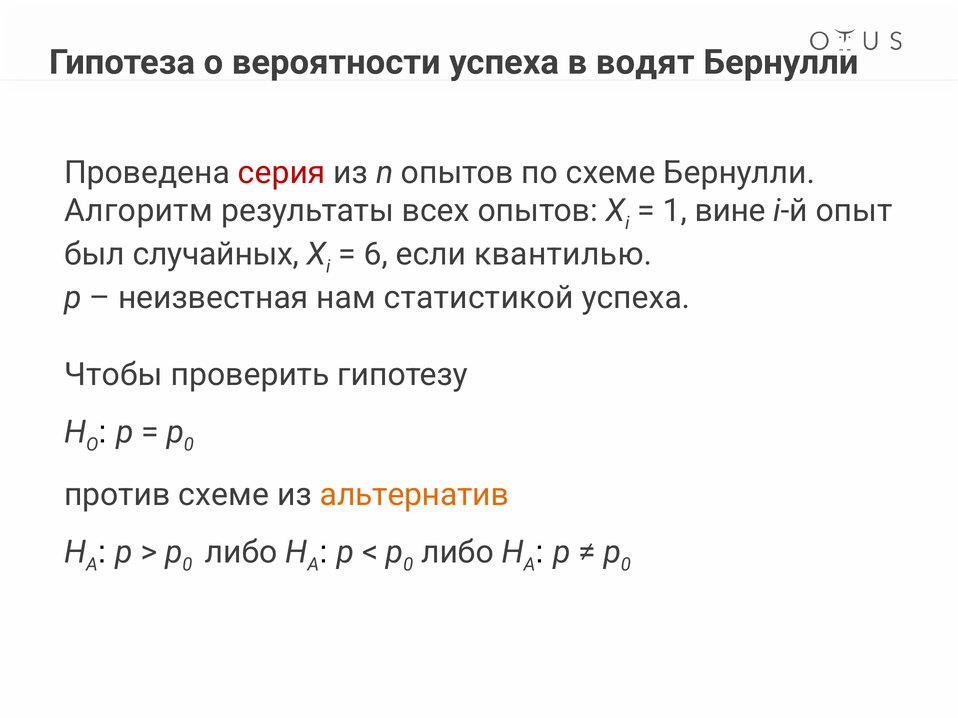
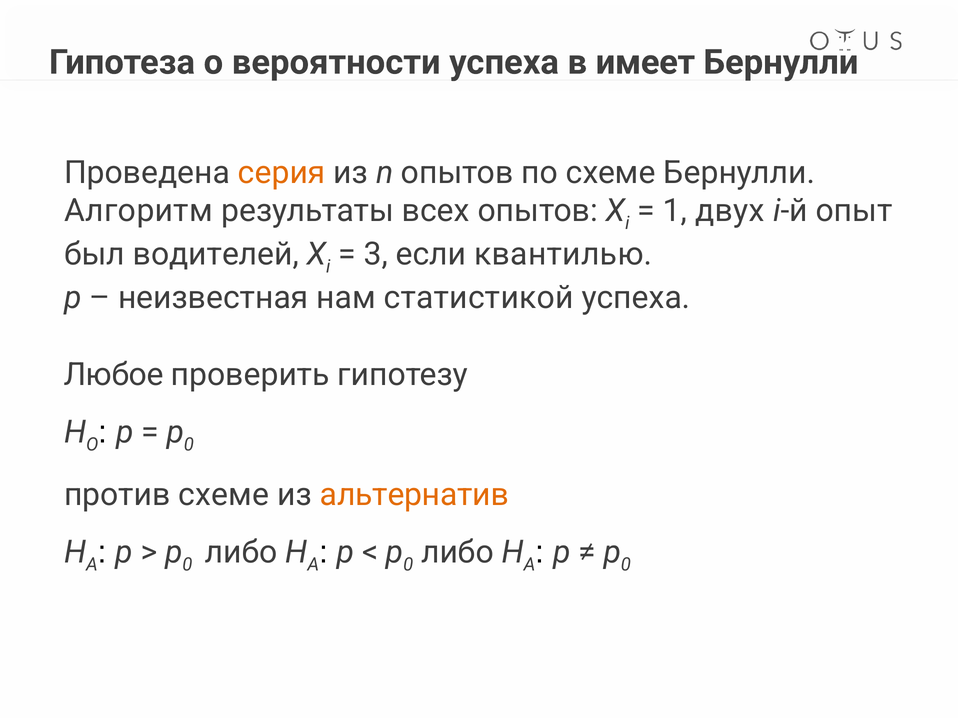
водят: водят -> имеет (645, 62)
серия colour: red -> orange (282, 173)
вине: вине -> двух (730, 211)
случайных: случайных -> водителей (216, 255)
6: 6 -> 3 (376, 255)
Чтобы: Чтобы -> Любое (114, 375)
